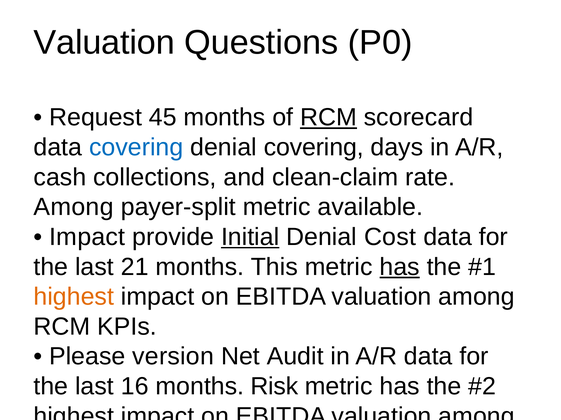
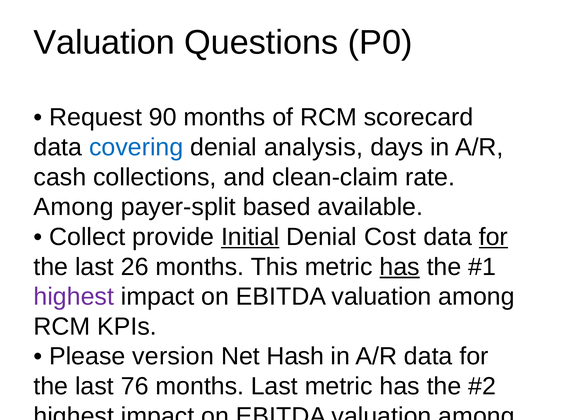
45: 45 -> 90 (163, 118)
RCM underline: present -> none (328, 118)
denial covering: covering -> analysis (314, 148)
payer-split metric: metric -> based (277, 207)
Impact: Impact -> Collect (87, 237)
for underline: none -> present (493, 237)
21: 21 -> 26 (135, 267)
highest colour: orange -> purple (74, 297)
Audit: Audit -> Hash (295, 357)
16: 16 -> 76 (135, 387)
months Risk: Risk -> Last (274, 387)
